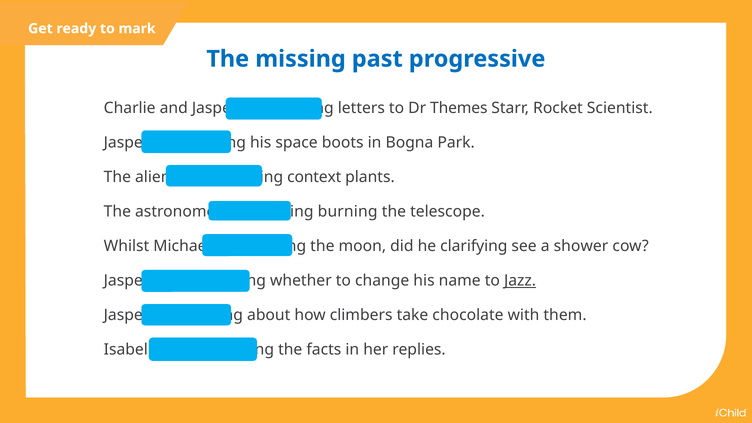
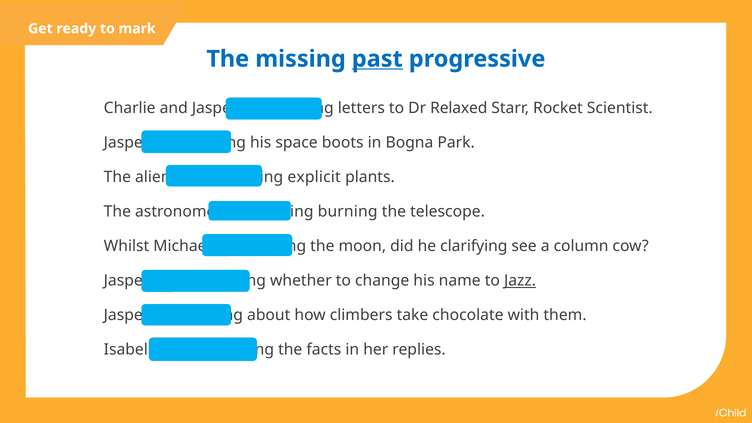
past underline: none -> present (377, 59)
Themes: Themes -> Relaxed (459, 108)
context: context -> explicit (314, 177)
shower: shower -> column (581, 246)
